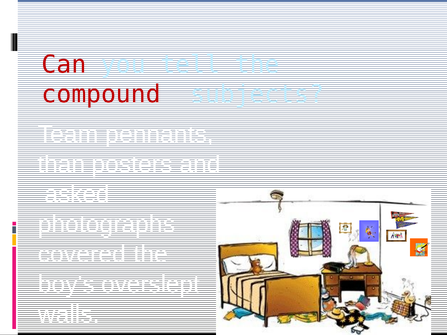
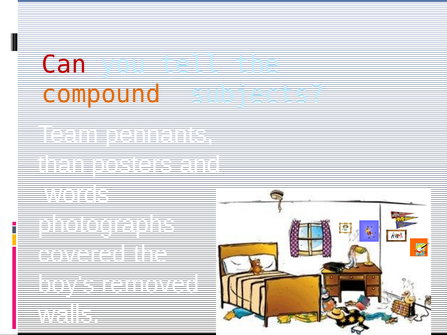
compound colour: red -> orange (101, 94)
asked: asked -> words (77, 194)
overslept: overslept -> removed (150, 285)
